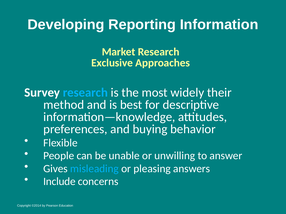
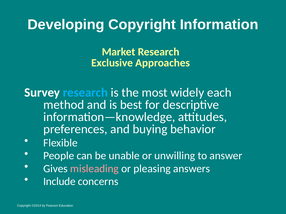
Developing Reporting: Reporting -> Copyright (142, 25)
their: their -> each (219, 93)
misleading colour: light blue -> pink (94, 169)
